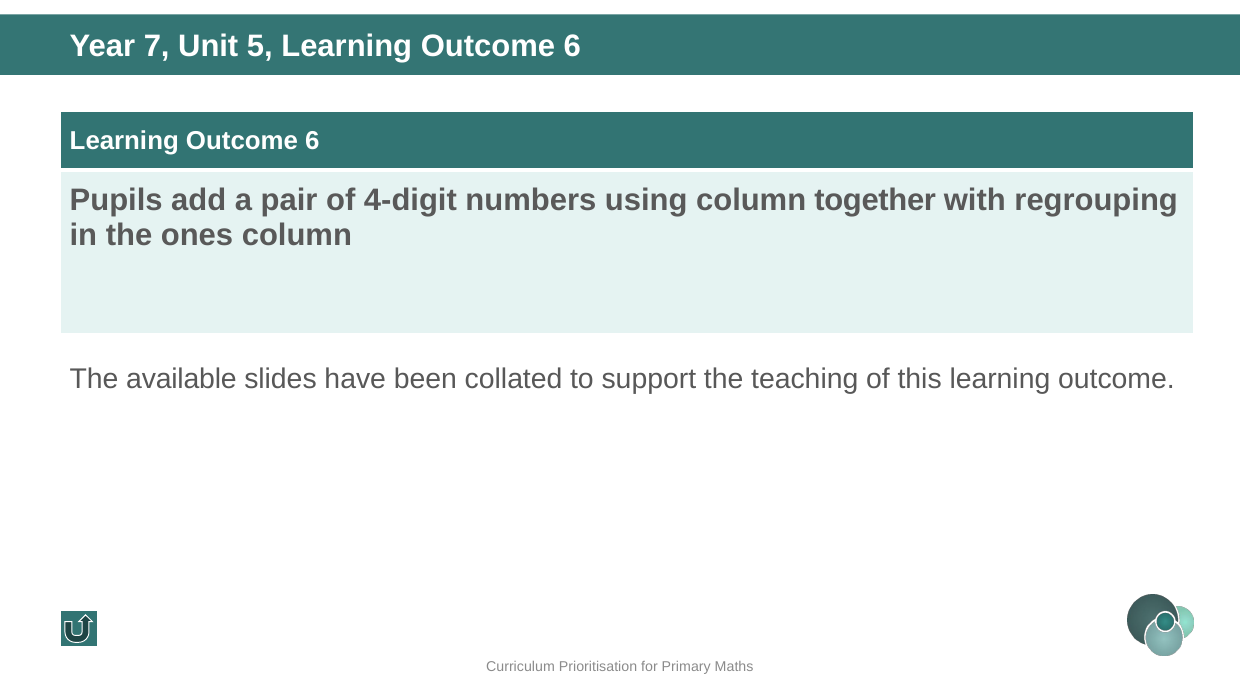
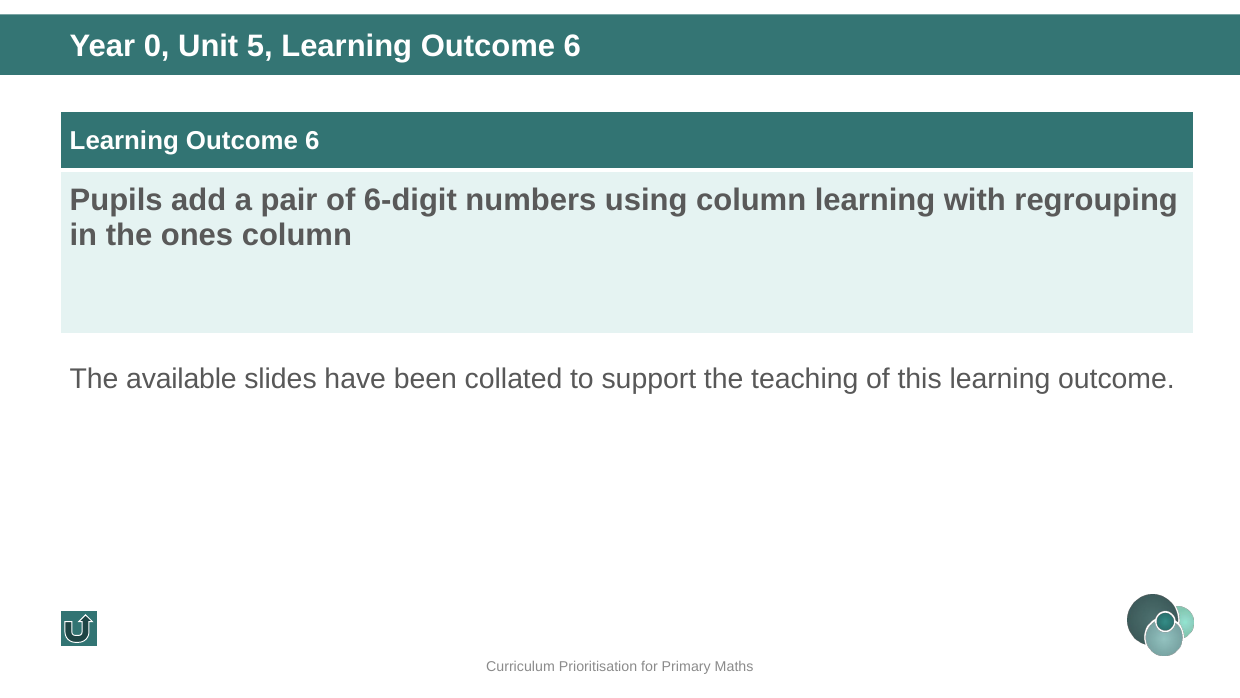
7: 7 -> 0 (157, 46)
4-digit: 4-digit -> 6-digit (410, 200)
column together: together -> learning (875, 200)
